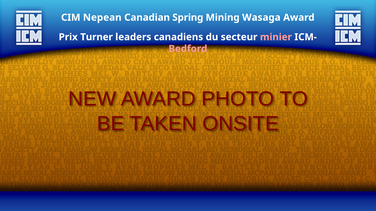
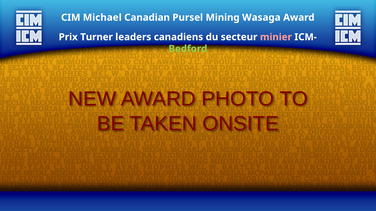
Nepean: Nepean -> Michael (102, 18)
Spring: Spring -> Pursel (188, 18)
Bedford colour: pink -> light green (188, 49)
